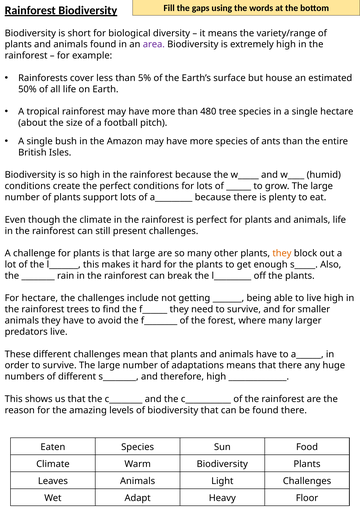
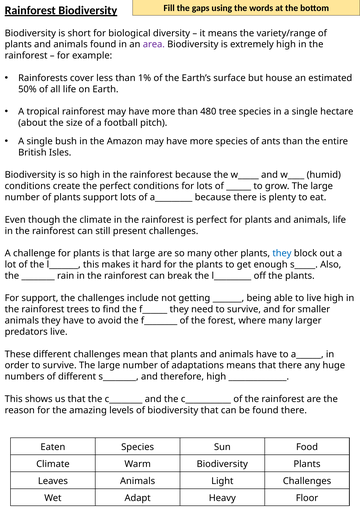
5%: 5% -> 1% (145, 78)
they colour: orange -> blue (282, 253)
For hectare: hectare -> support (40, 298)
